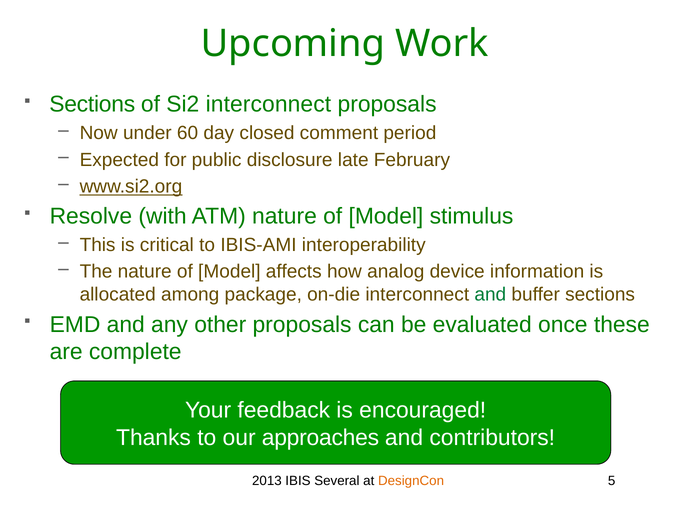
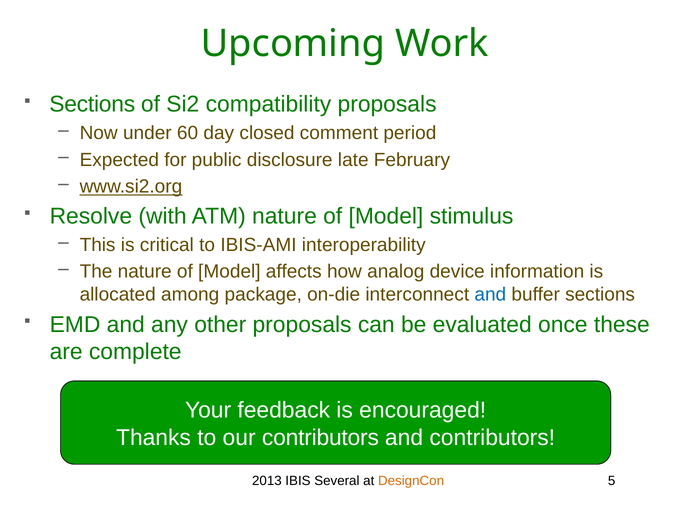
Si2 interconnect: interconnect -> compatibility (268, 104)
and colour: green -> blue (490, 294)
our approaches: approaches -> contributors (320, 438)
